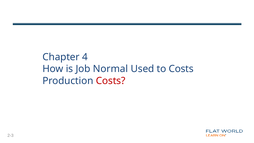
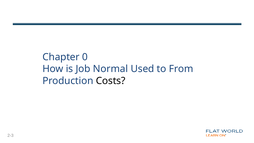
4: 4 -> 0 (85, 57)
to Costs: Costs -> From (181, 69)
Costs colour: red -> black (111, 81)
